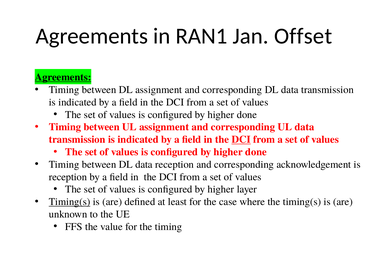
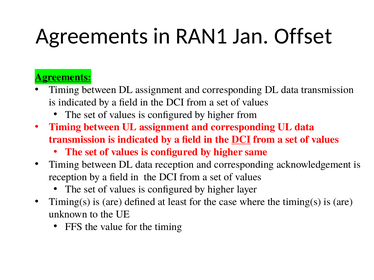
done: done -> from (247, 115)
done: done -> same (256, 152)
Timing(s underline: present -> none (70, 202)
